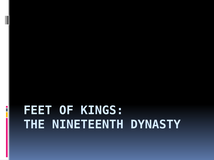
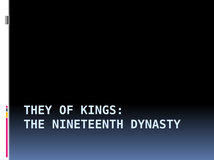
FEET: FEET -> THEY (38, 111)
